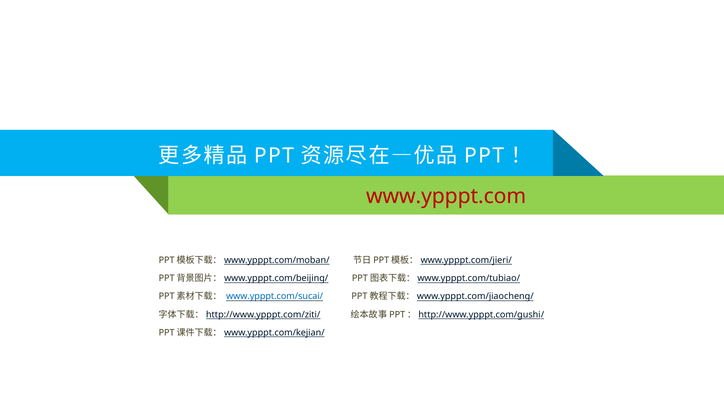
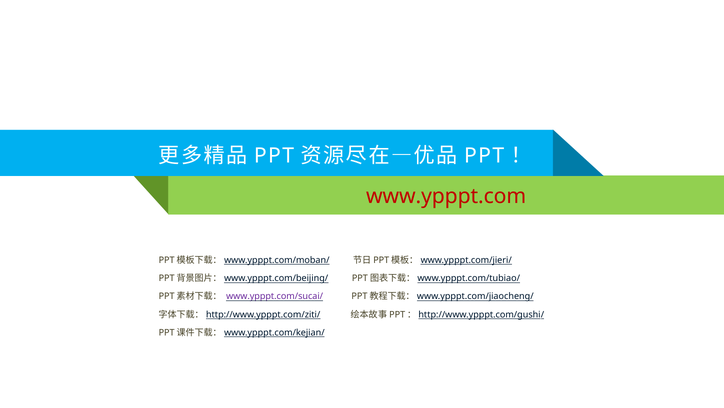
www.ypppt.com/sucai/ colour: blue -> purple (275, 296)
